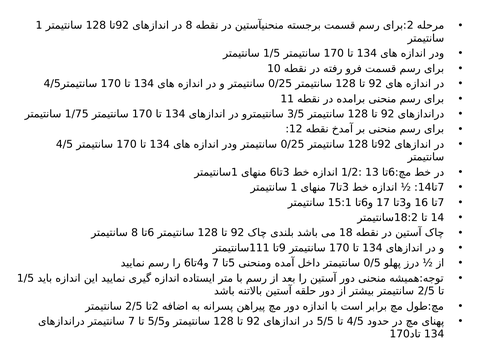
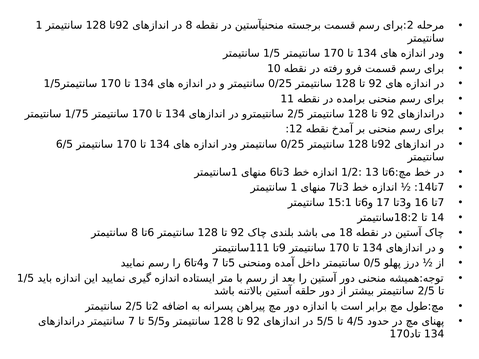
4/5: 4/5 -> 1/5 (52, 84)
3/5: 3/5 -> 2/5 (296, 114)
4/5: 4/5 -> 6/5 (64, 144)
